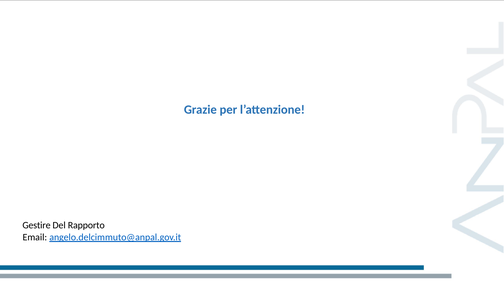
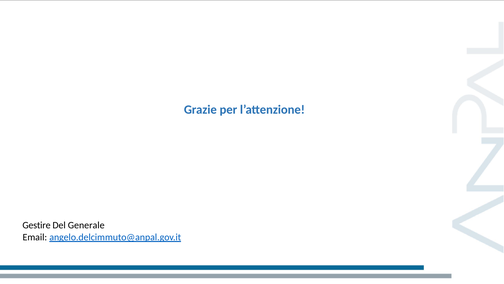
Rapporto: Rapporto -> Generale (86, 225)
